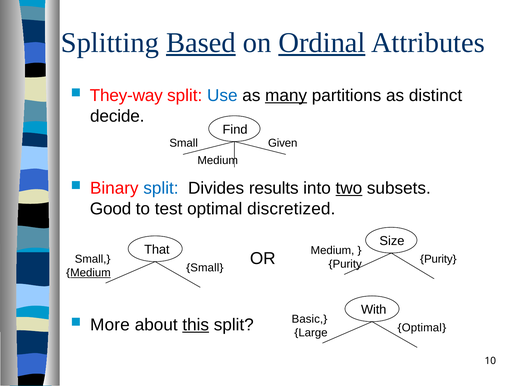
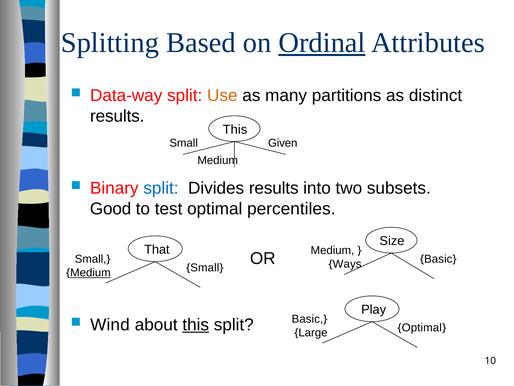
Based underline: present -> none (201, 43)
They-way: They-way -> Data-way (126, 95)
Use colour: blue -> orange (222, 95)
many underline: present -> none (286, 95)
decide: decide -> results (117, 116)
Find: Find -> This (235, 129)
two underline: present -> none (349, 188)
discretized: discretized -> percentiles (291, 208)
Purity: Purity -> Basic (438, 259)
Purity: Purity -> Ways (347, 264)
With: With -> Play (374, 309)
More: More -> Wind (110, 324)
